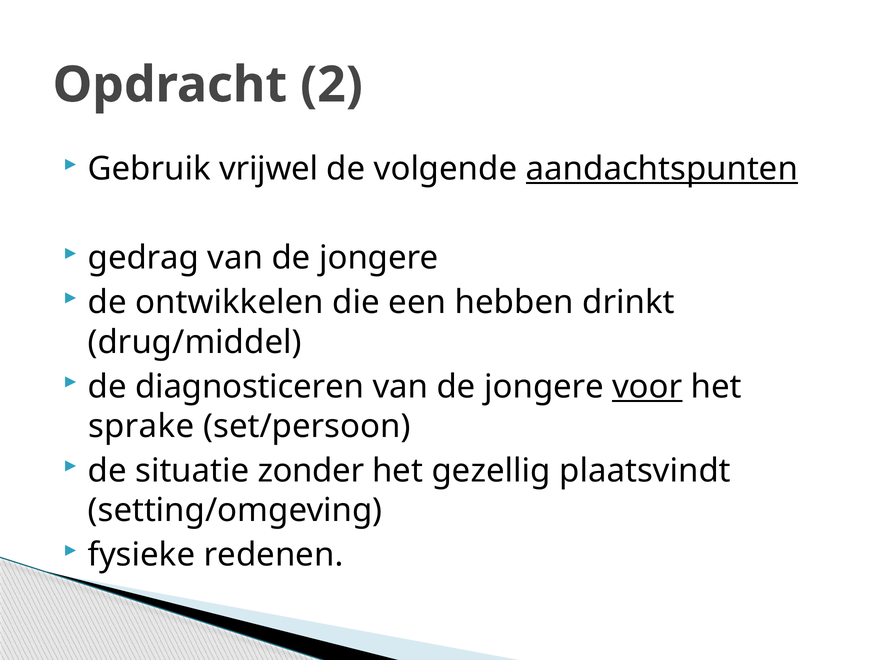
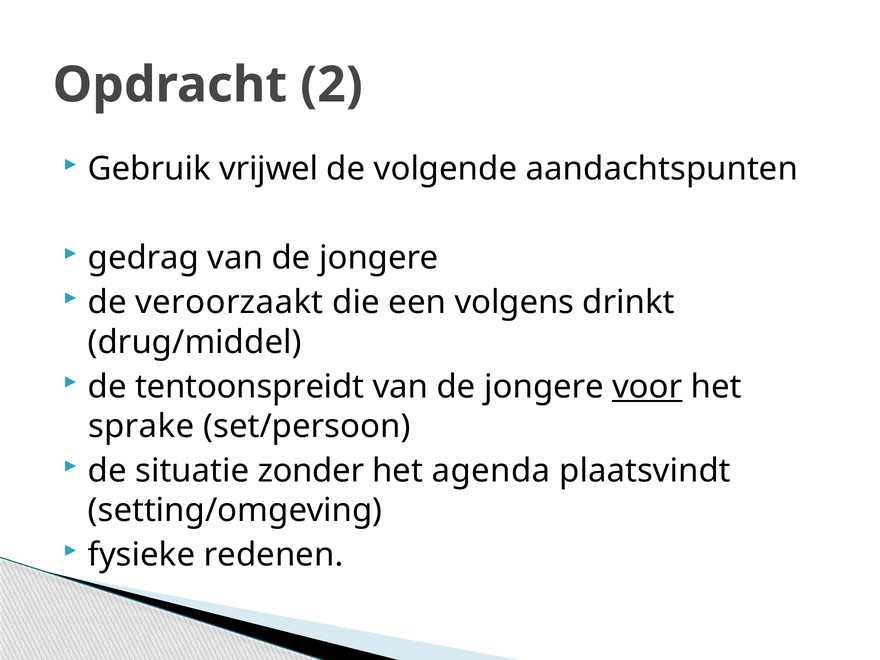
aandachtspunten underline: present -> none (662, 169)
ontwikkelen: ontwikkelen -> veroorzaakt (229, 303)
hebben: hebben -> volgens (514, 303)
diagnosticeren: diagnosticeren -> tentoonspreidt (250, 387)
gezellig: gezellig -> agenda (491, 471)
